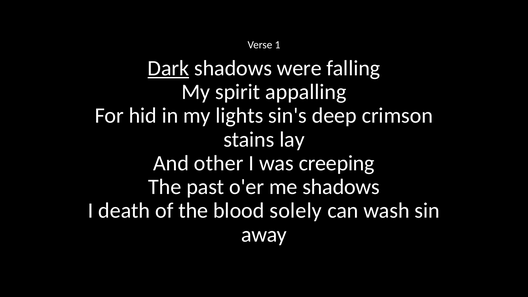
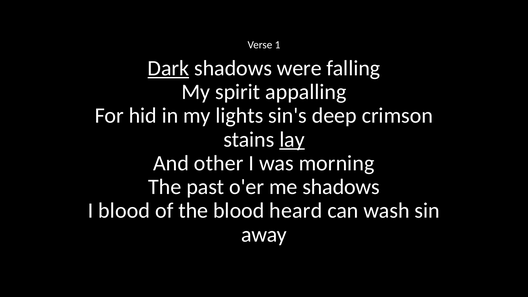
lay underline: none -> present (292, 139)
creeping: creeping -> morning (337, 163)
I death: death -> blood (124, 211)
solely: solely -> heard (296, 211)
